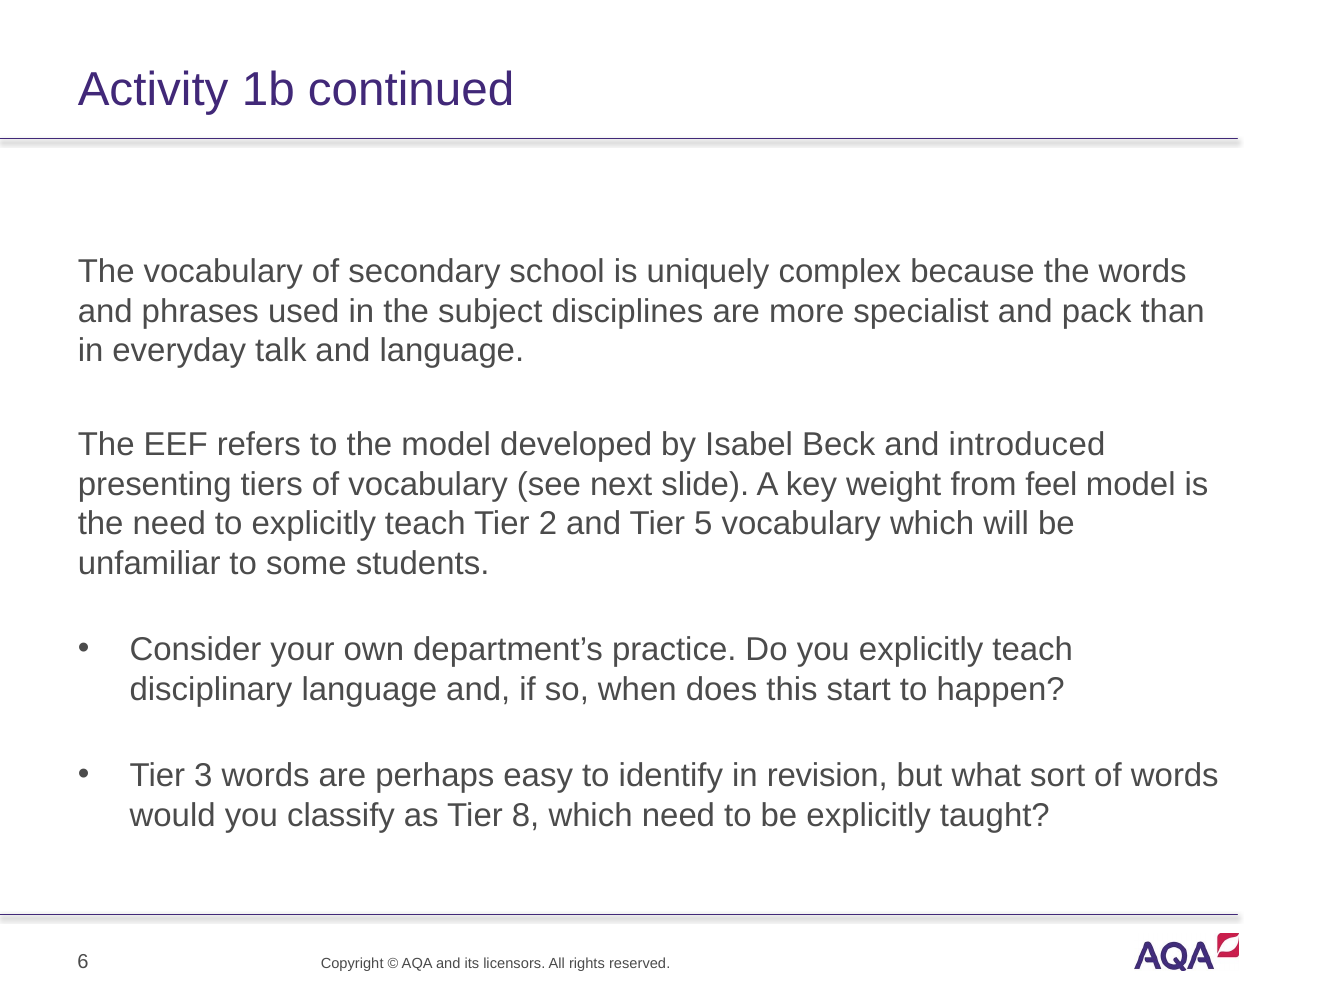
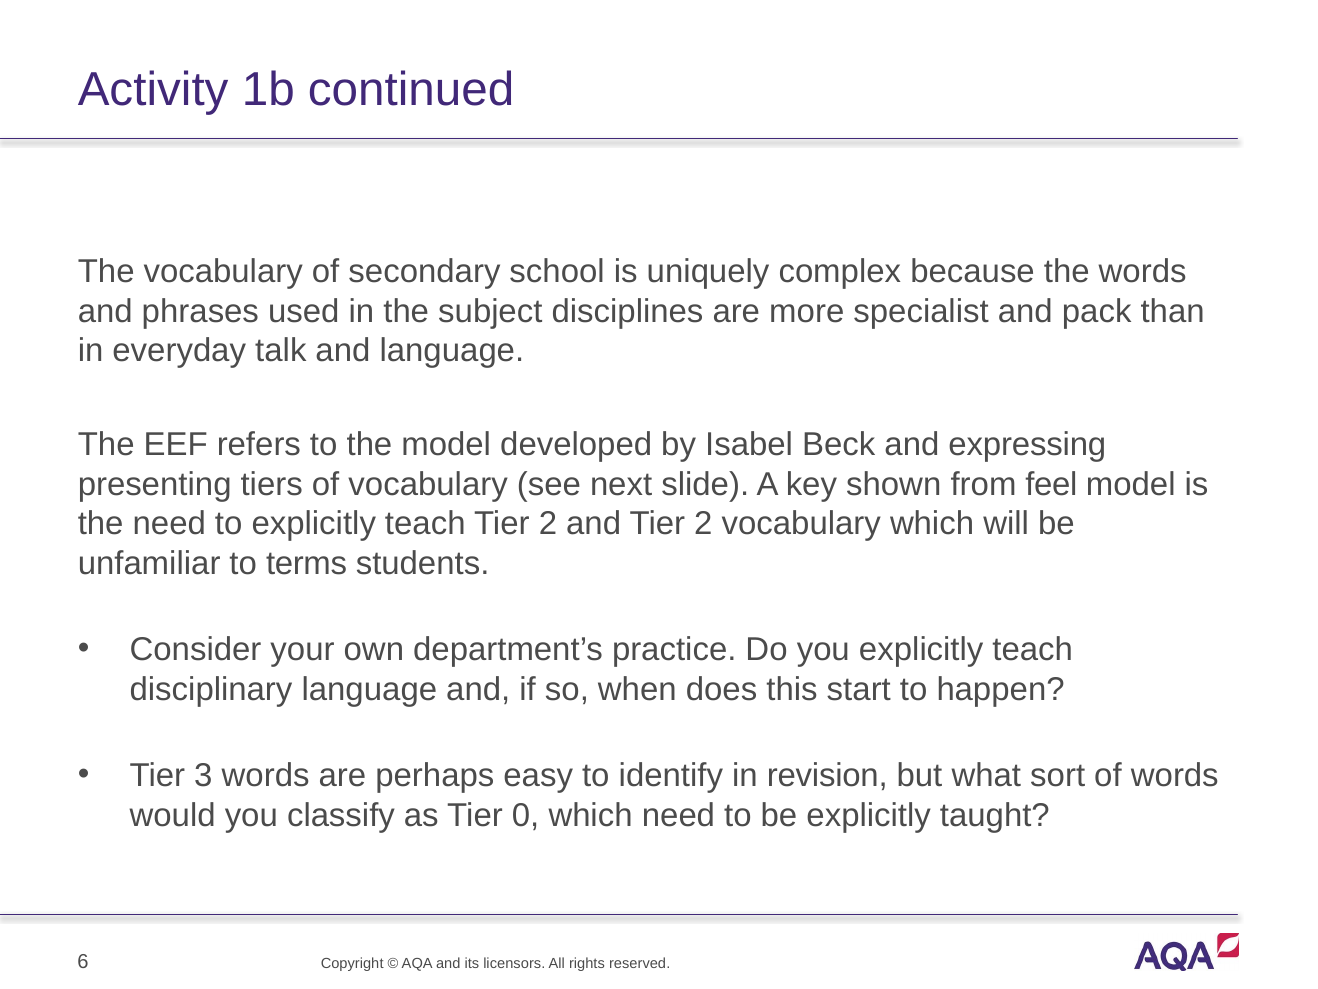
introduced: introduced -> expressing (1027, 444)
weight: weight -> shown (894, 484)
and Tier 5: 5 -> 2 (703, 524)
some: some -> terms (307, 563)
8: 8 -> 0 (526, 815)
